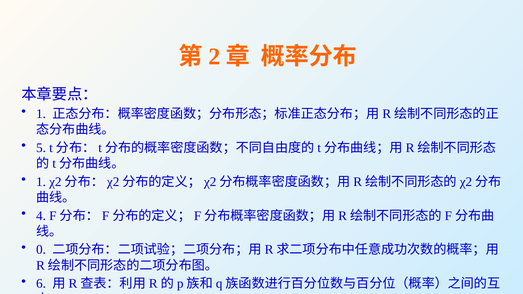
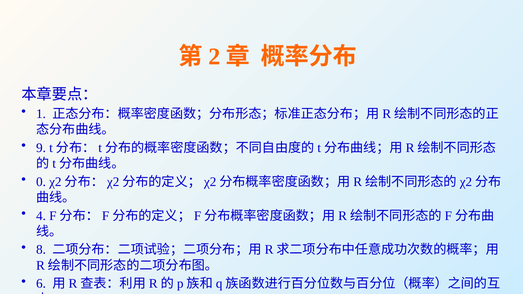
5: 5 -> 9 (41, 148)
1: 1 -> 0 (41, 182)
0: 0 -> 8 (41, 250)
